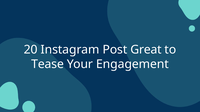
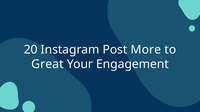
Great: Great -> More (146, 50)
Tease: Tease -> Great (47, 64)
